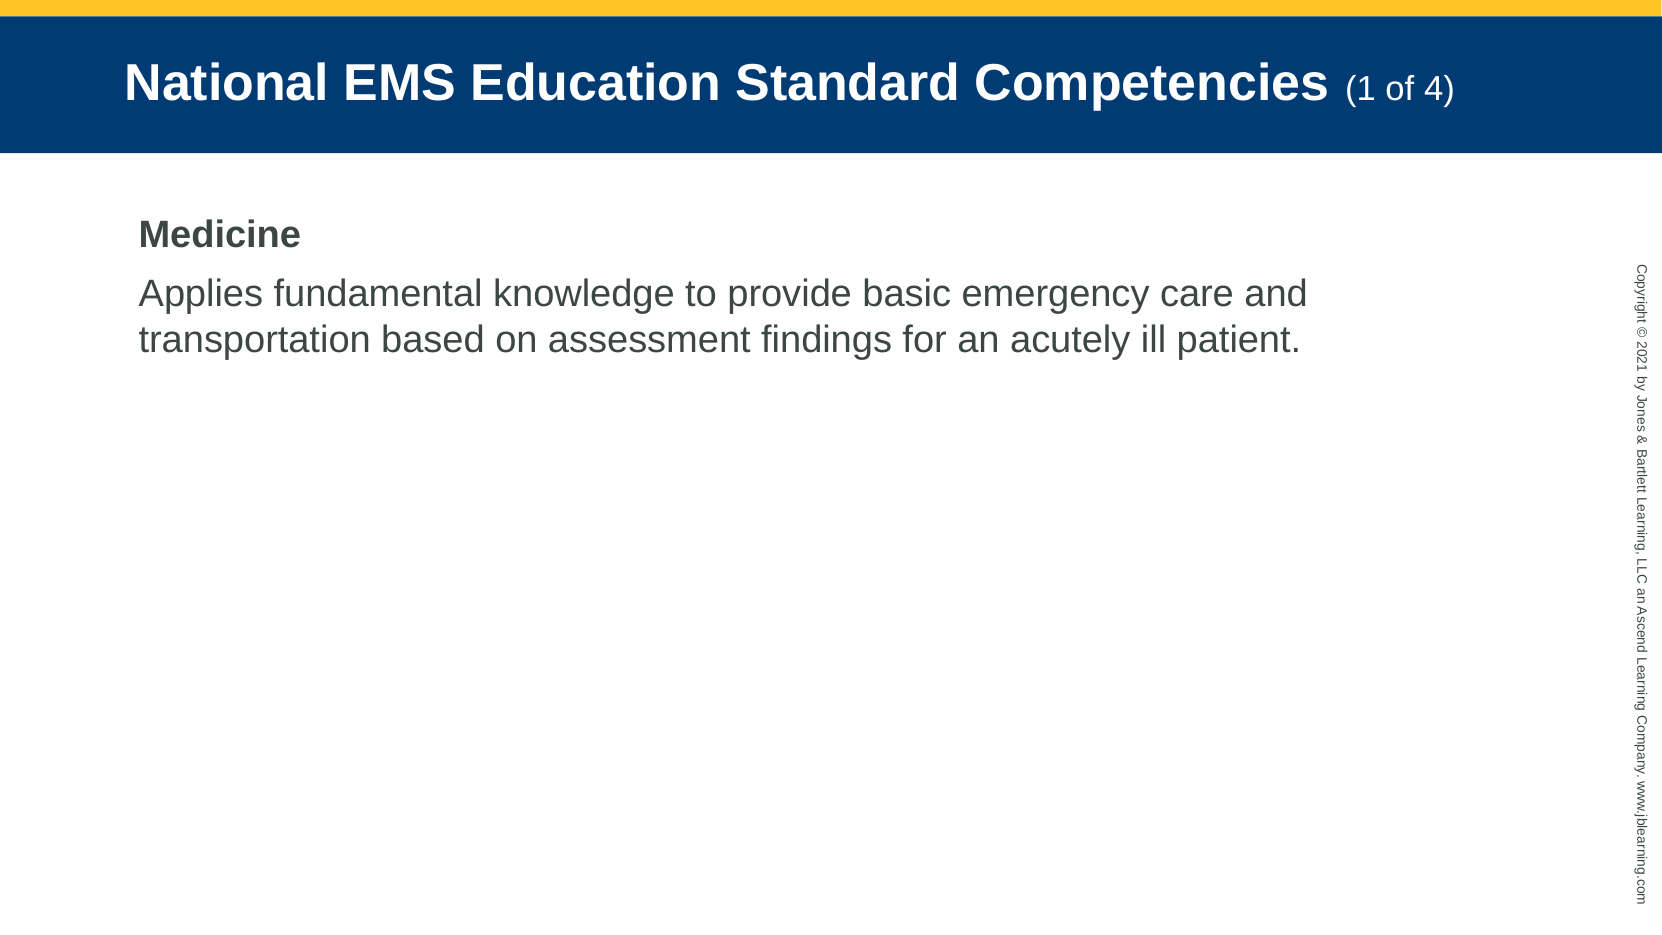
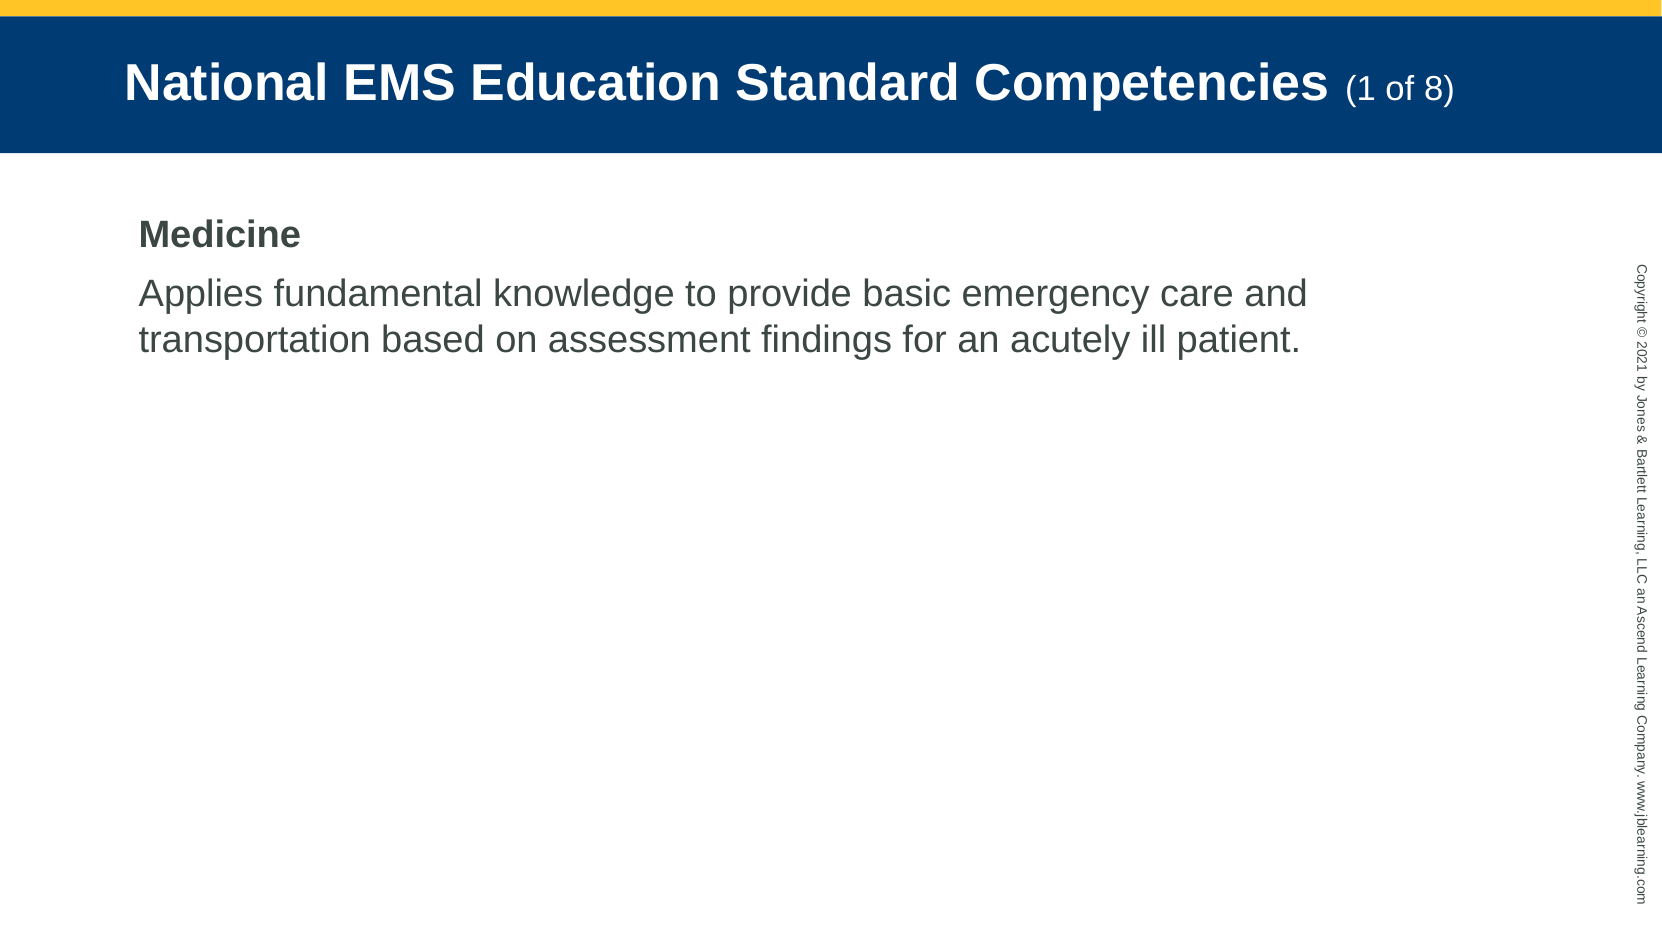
4: 4 -> 8 (1439, 89)
